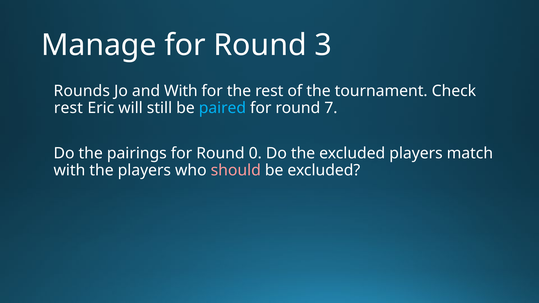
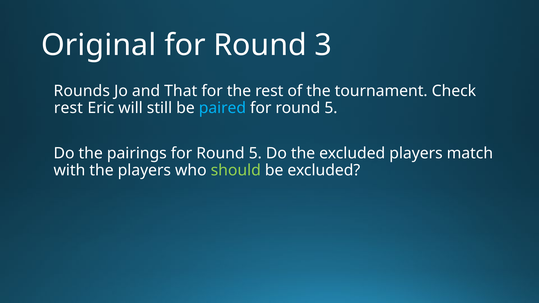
Manage: Manage -> Original (99, 45)
and With: With -> That (181, 91)
7: 7 -> 5 (331, 108)
pairings for Round 0: 0 -> 5 (255, 153)
should colour: pink -> light green (236, 170)
